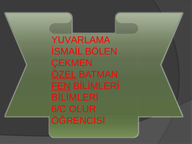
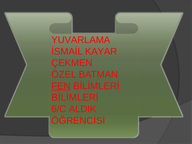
BÖLEN: BÖLEN -> KAYAR (101, 51)
ÖZEL underline: present -> none (64, 74)
OLUR: OLUR -> ALDIK (83, 109)
